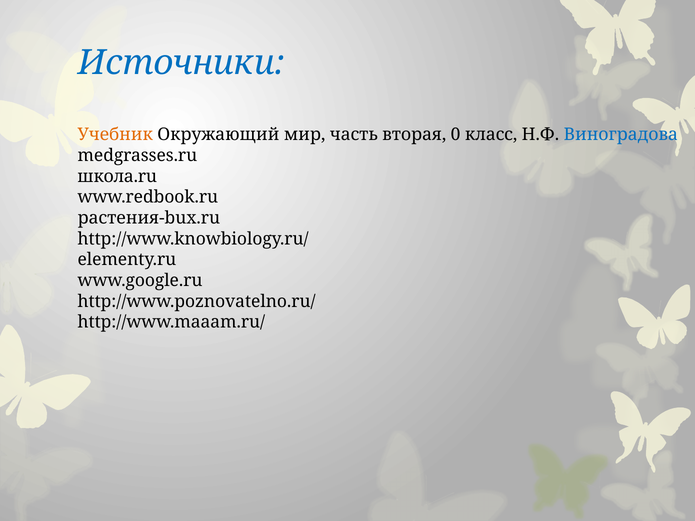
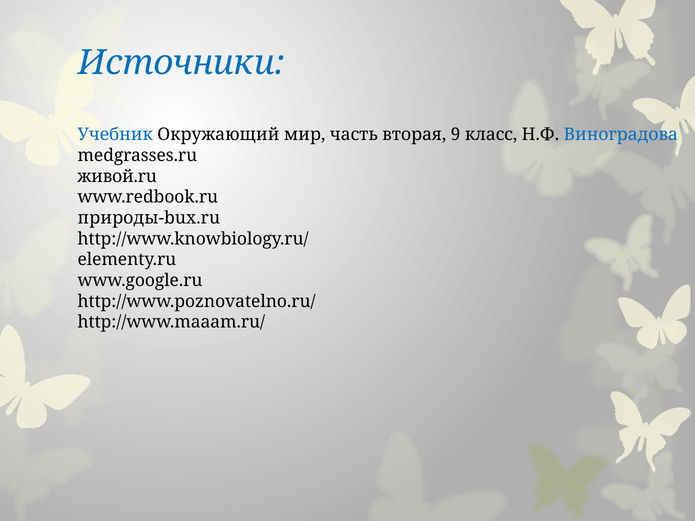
Учебник colour: orange -> blue (115, 135)
0: 0 -> 9 (456, 135)
школа.ru: школа.ru -> живой.ru (117, 176)
растения-bux.ru: растения-bux.ru -> природы-bux.ru (149, 218)
